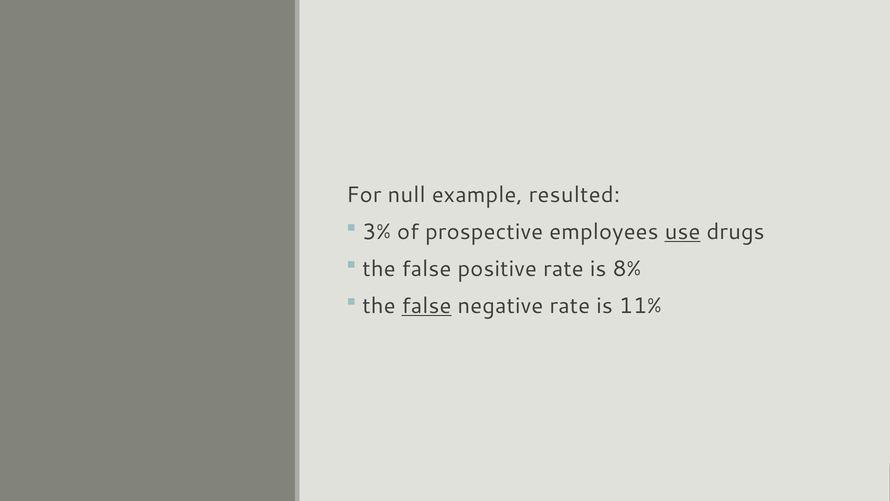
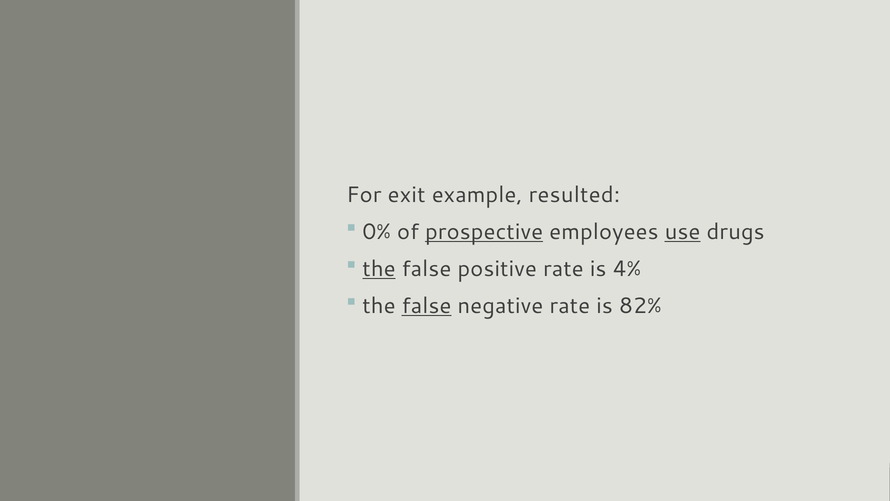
null: null -> exit (407, 195)
3%: 3% -> 0% (377, 232)
prospective underline: none -> present (484, 232)
the underline: none -> present (379, 269)
8%: 8% -> 4% (627, 269)
11%: 11% -> 82% (640, 306)
